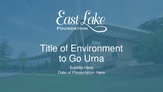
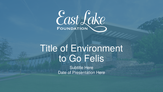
Urna: Urna -> Felis (94, 58)
